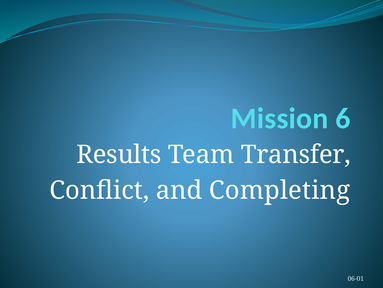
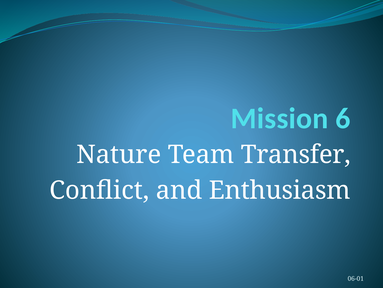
Results: Results -> Nature (119, 154)
Completing: Completing -> Enthusiasm (280, 190)
